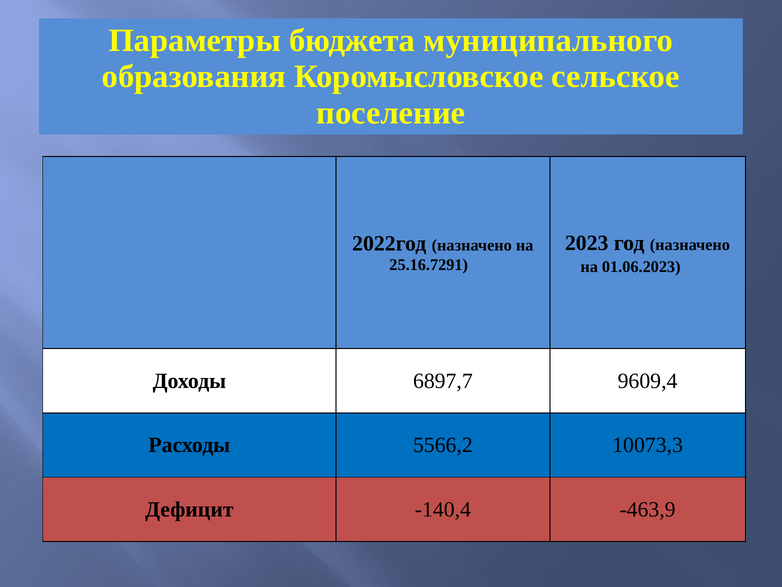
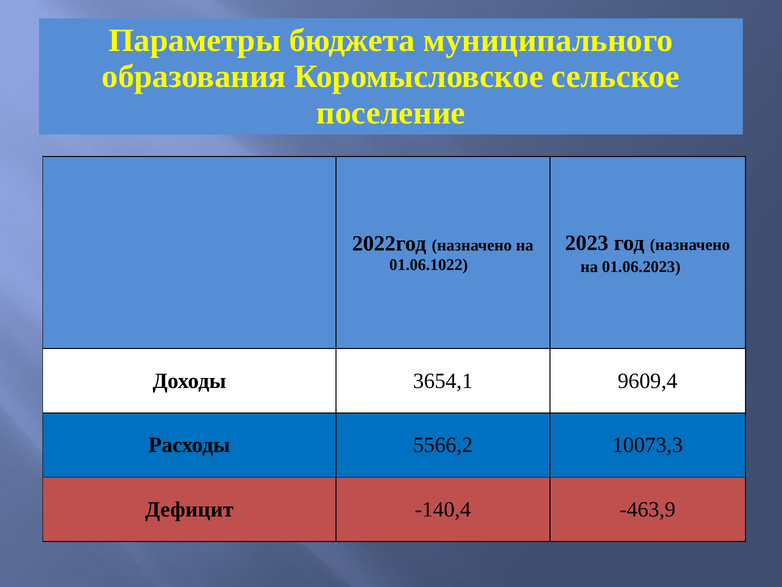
25.16.7291: 25.16.7291 -> 01.06.1022 (429, 264)
6897,7: 6897,7 -> 3654,1 (443, 381)
